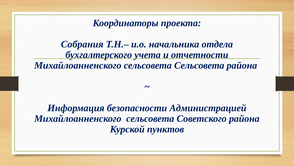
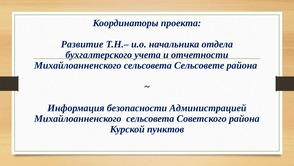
Собрания: Собрания -> Развитие (82, 44)
сельсовета Сельсовета: Сельсовета -> Сельсовете (199, 65)
